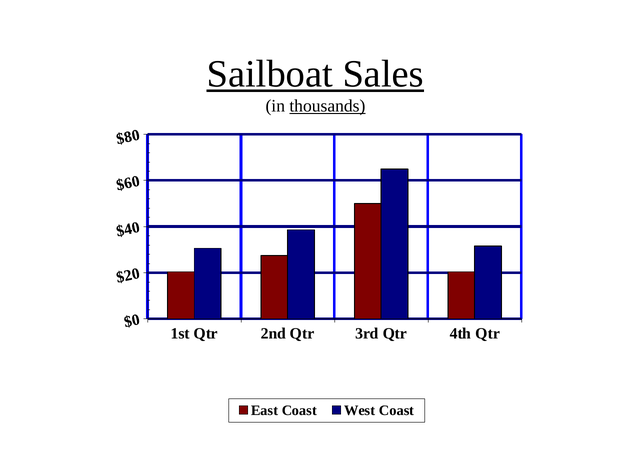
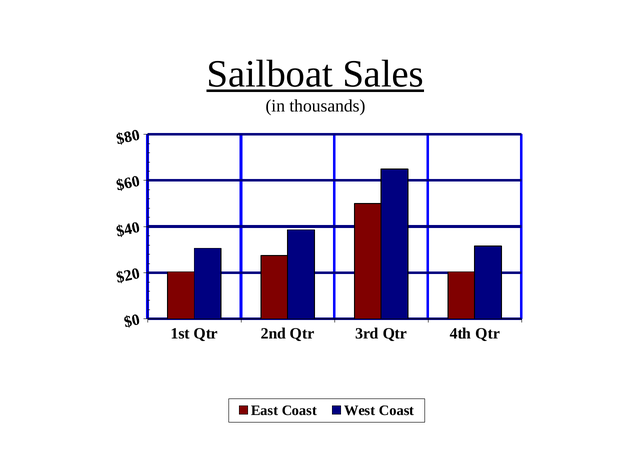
thousands underline: present -> none (327, 106)
